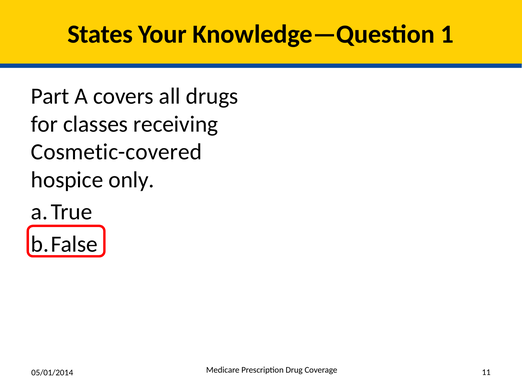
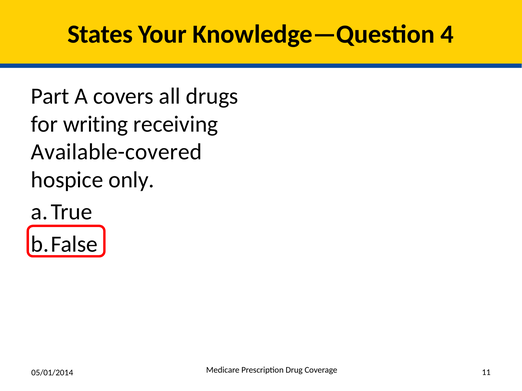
1: 1 -> 4 (447, 34)
classes: classes -> writing (96, 124)
Cosmetic-covered: Cosmetic-covered -> Available-covered (116, 152)
